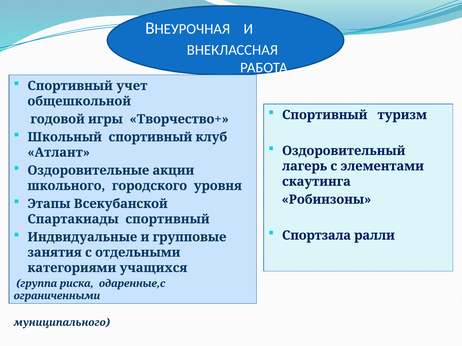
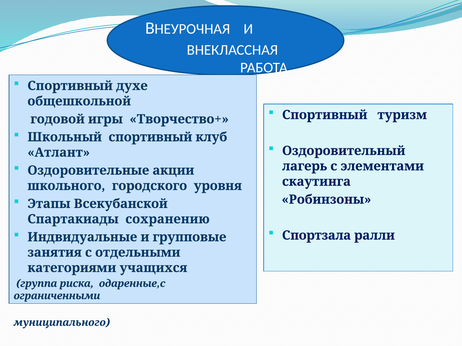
учет: учет -> духе (132, 86)
Спартакиады спортивный: спортивный -> сохранению (167, 219)
